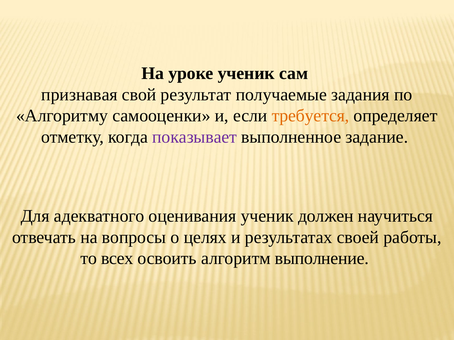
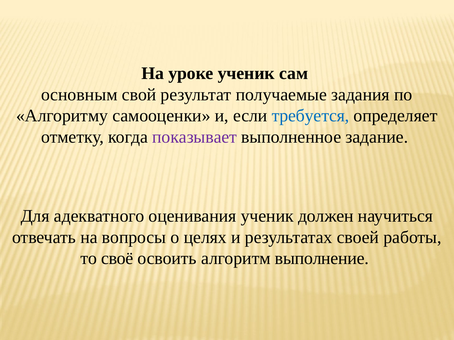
признавая: признавая -> основным (79, 95)
требуется colour: orange -> blue (311, 116)
всех: всех -> своё (117, 259)
